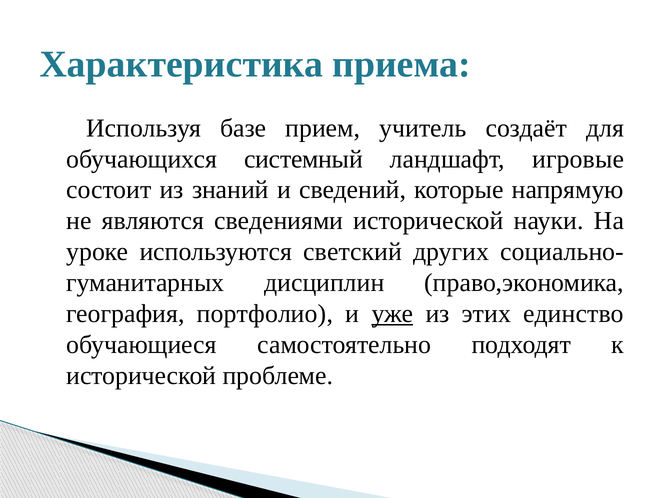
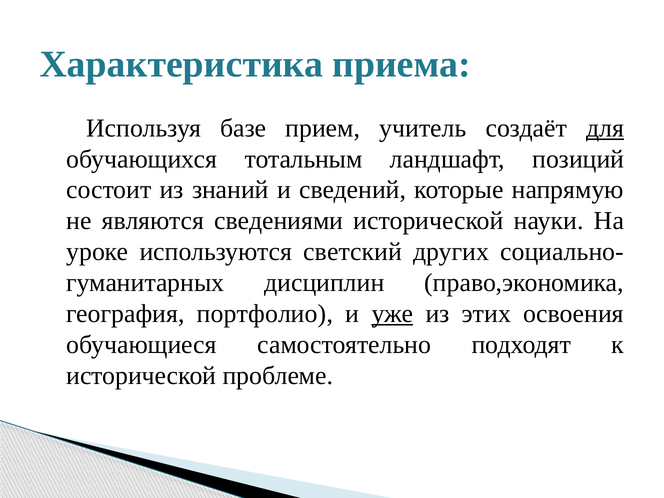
для underline: none -> present (605, 128)
системный: системный -> тотальным (304, 159)
игровые: игровые -> позиций (578, 159)
единство: единство -> освоения (574, 314)
